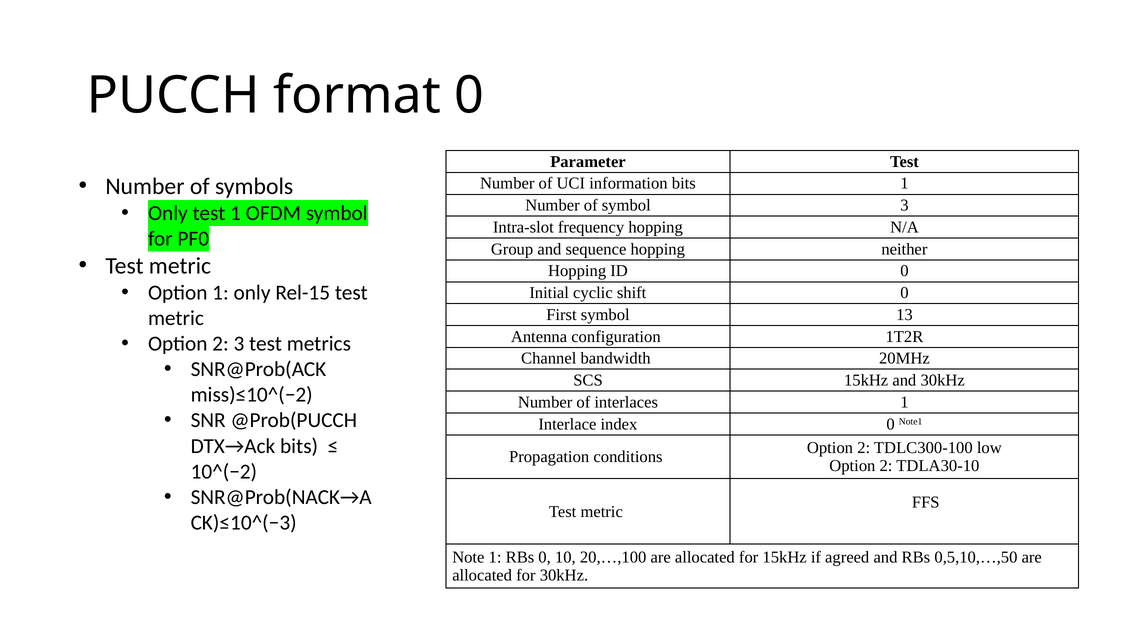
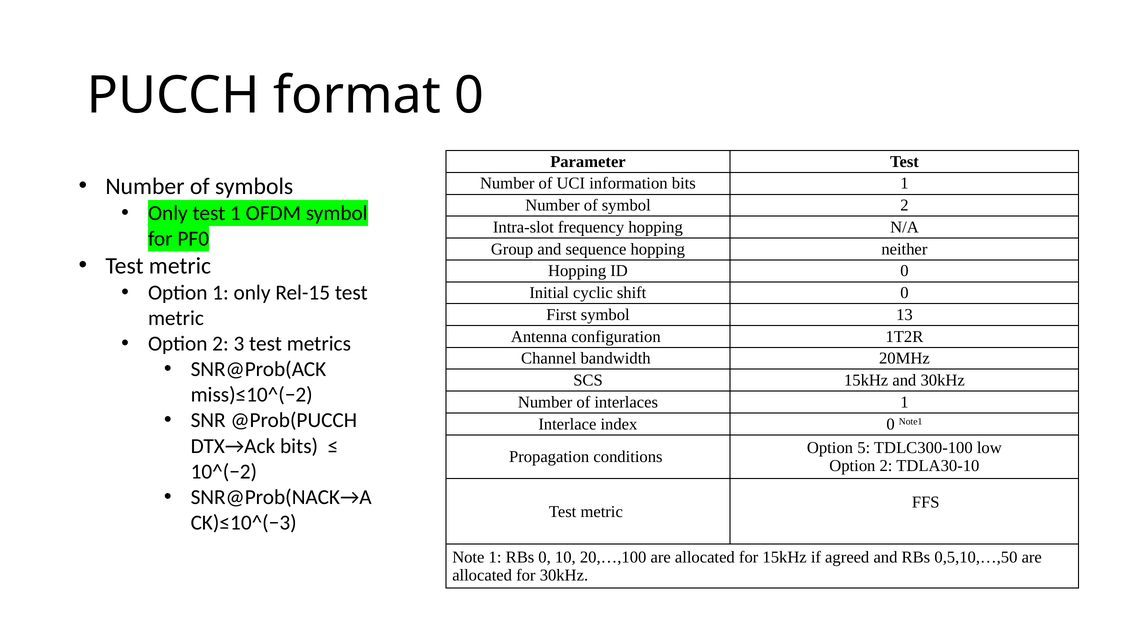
symbol 3: 3 -> 2 (904, 206)
2: 2 -> 5 (864, 448)
